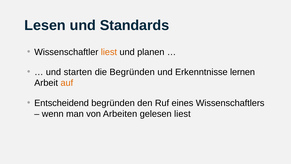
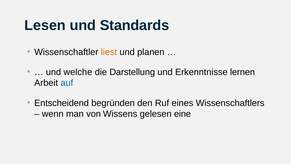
starten: starten -> welche (78, 72)
die Begründen: Begründen -> Darstellung (132, 72)
auf colour: orange -> blue (67, 83)
Arbeiten: Arbeiten -> Wissens (120, 114)
gelesen liest: liest -> eine (182, 114)
